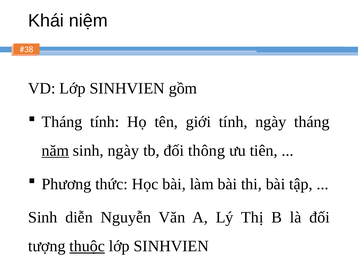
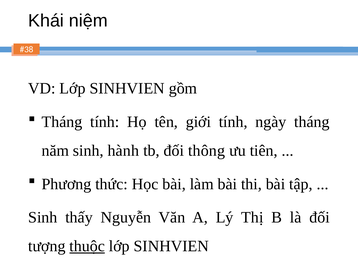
năm underline: present -> none (55, 150)
sinh ngày: ngày -> hành (123, 150)
diễn: diễn -> thấy (79, 217)
